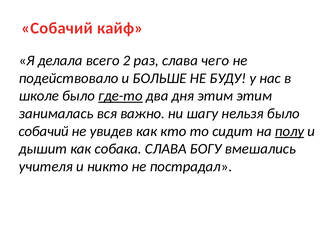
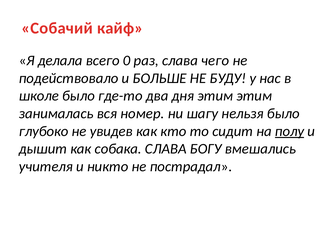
2: 2 -> 0 (127, 61)
где-то underline: present -> none (120, 96)
важно: важно -> номер (142, 114)
собачий: собачий -> глубоко (44, 131)
